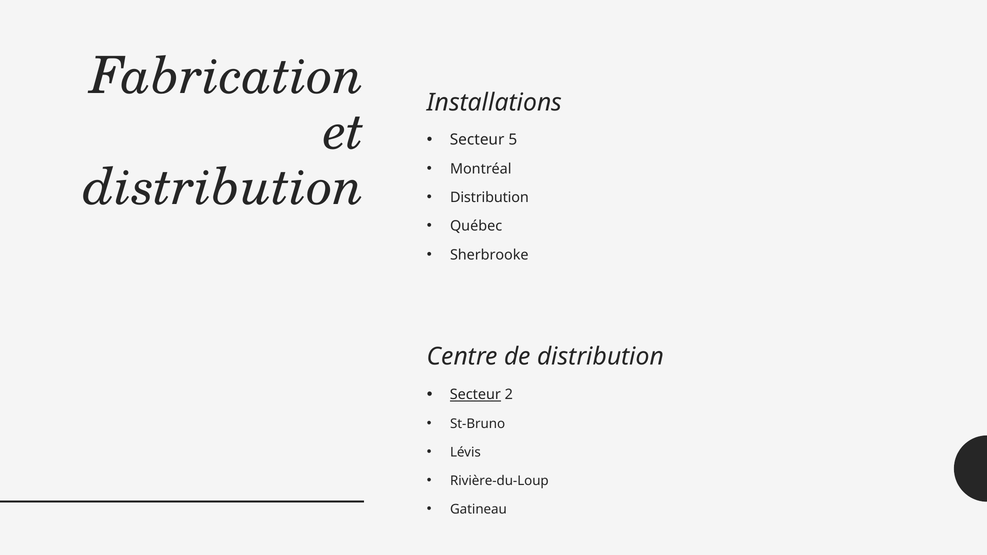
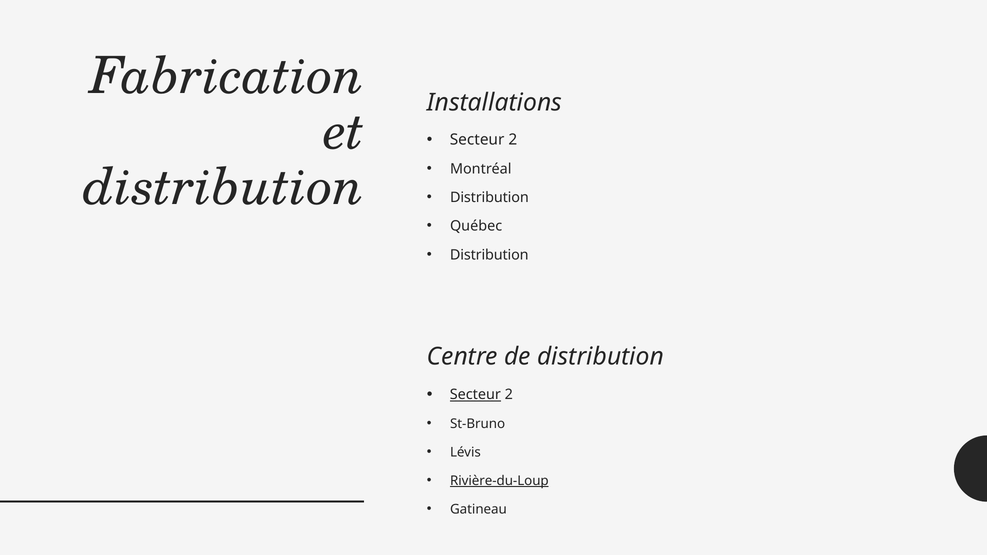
5: 5 -> 2 (513, 140)
Sherbrooke: Sherbrooke -> Distribution (489, 255)
Rivière-du-Loup underline: none -> present (499, 481)
